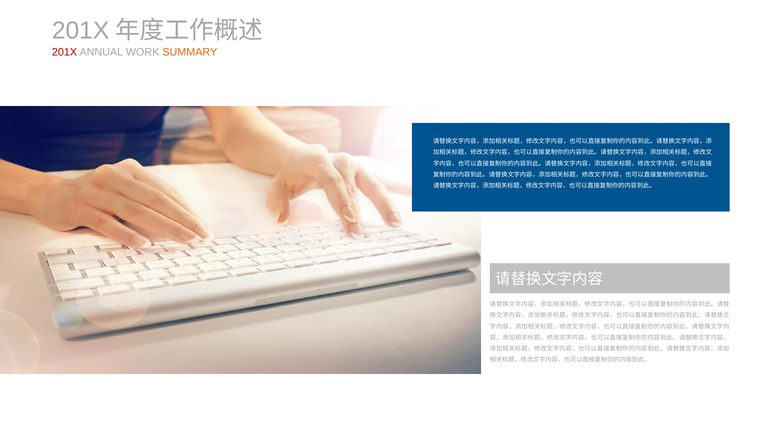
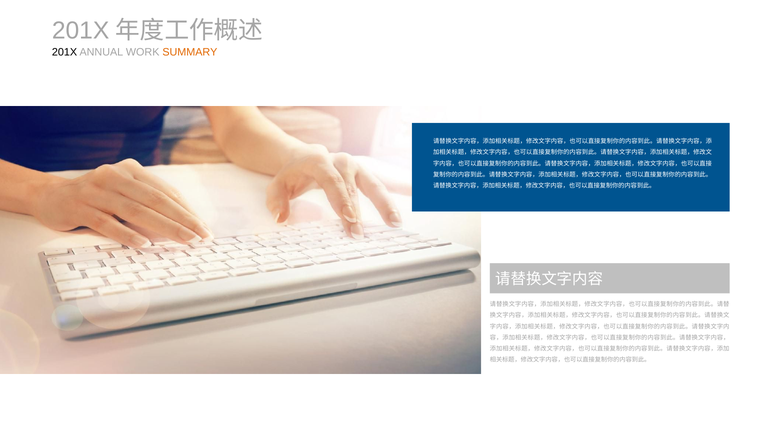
201X colour: red -> black (65, 52)
